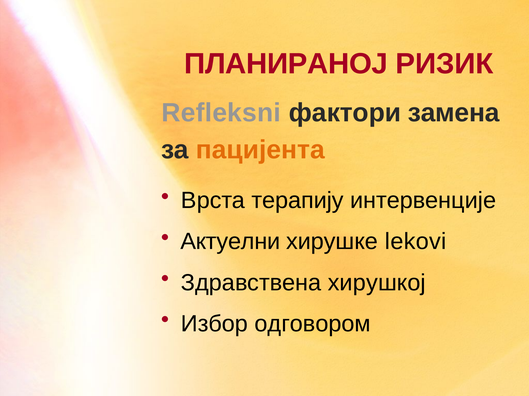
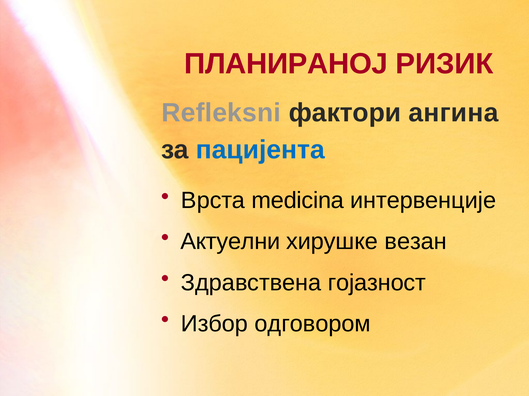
замена: замена -> ангина (453, 113)
пацијента colour: orange -> blue (260, 150)
терапију: терапију -> medicina (298, 201)
lekovi: lekovi -> везан (416, 242)
хирушкој: хирушкој -> гојазност (377, 283)
